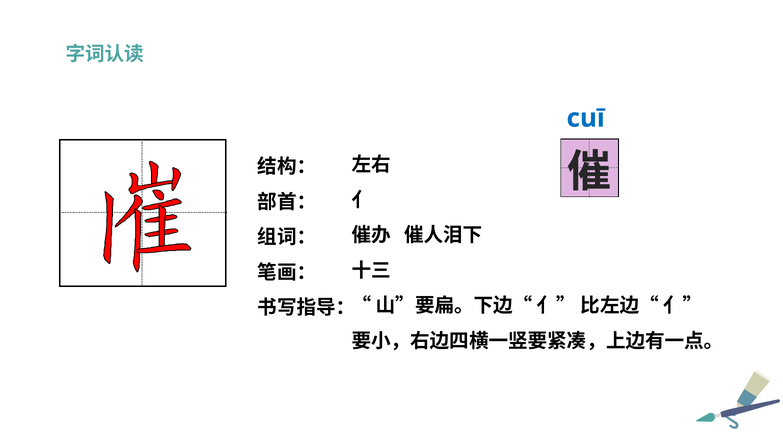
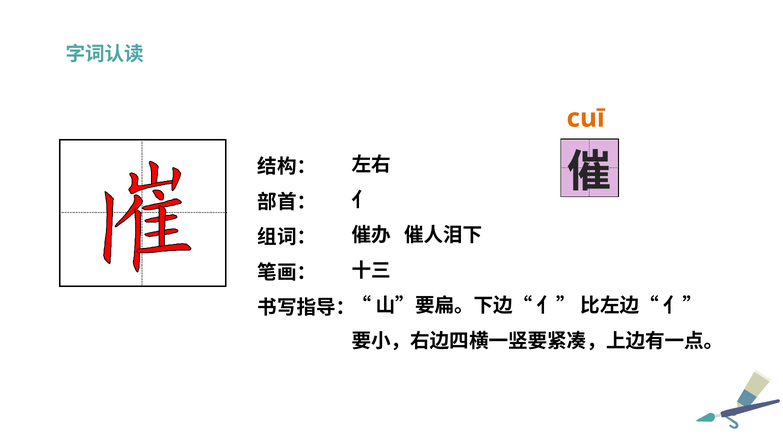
cuī colour: blue -> orange (586, 118)
